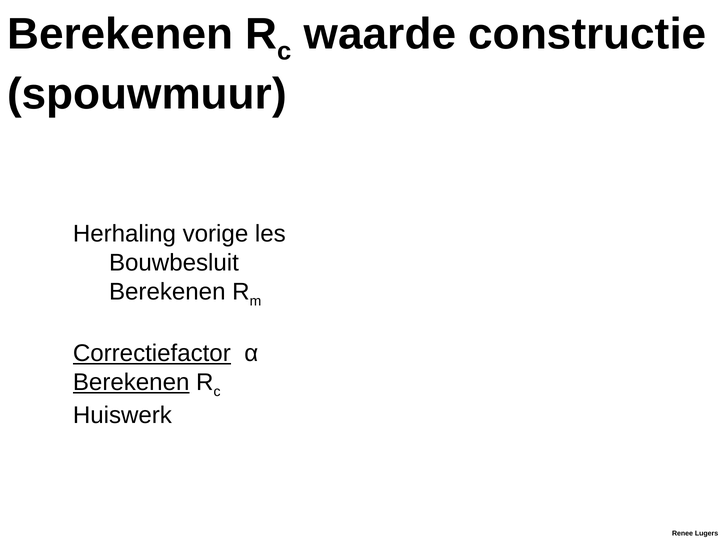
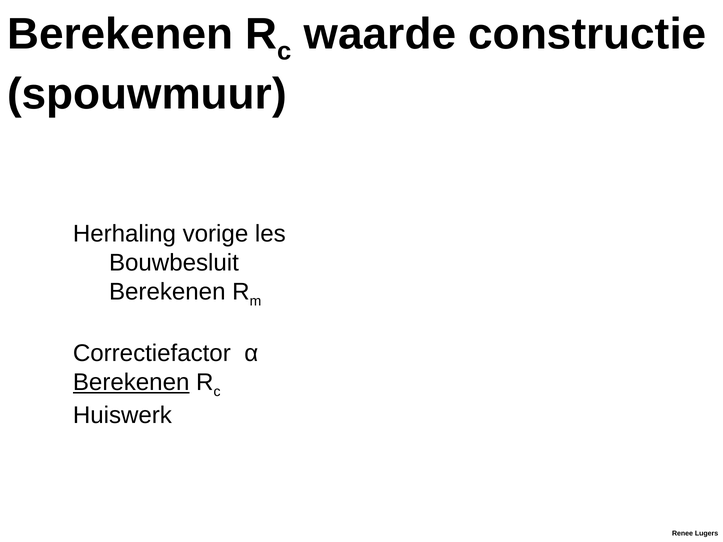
Correctiefactor underline: present -> none (152, 354)
